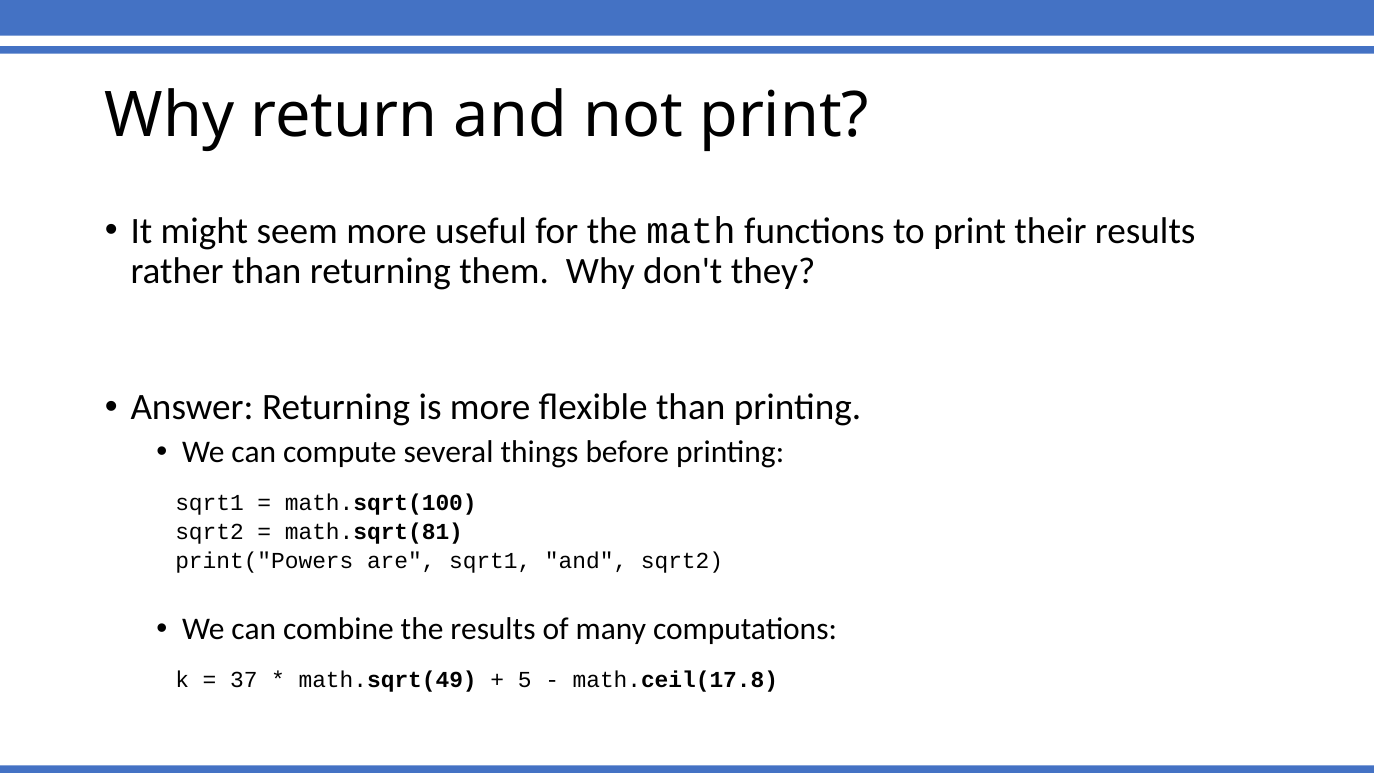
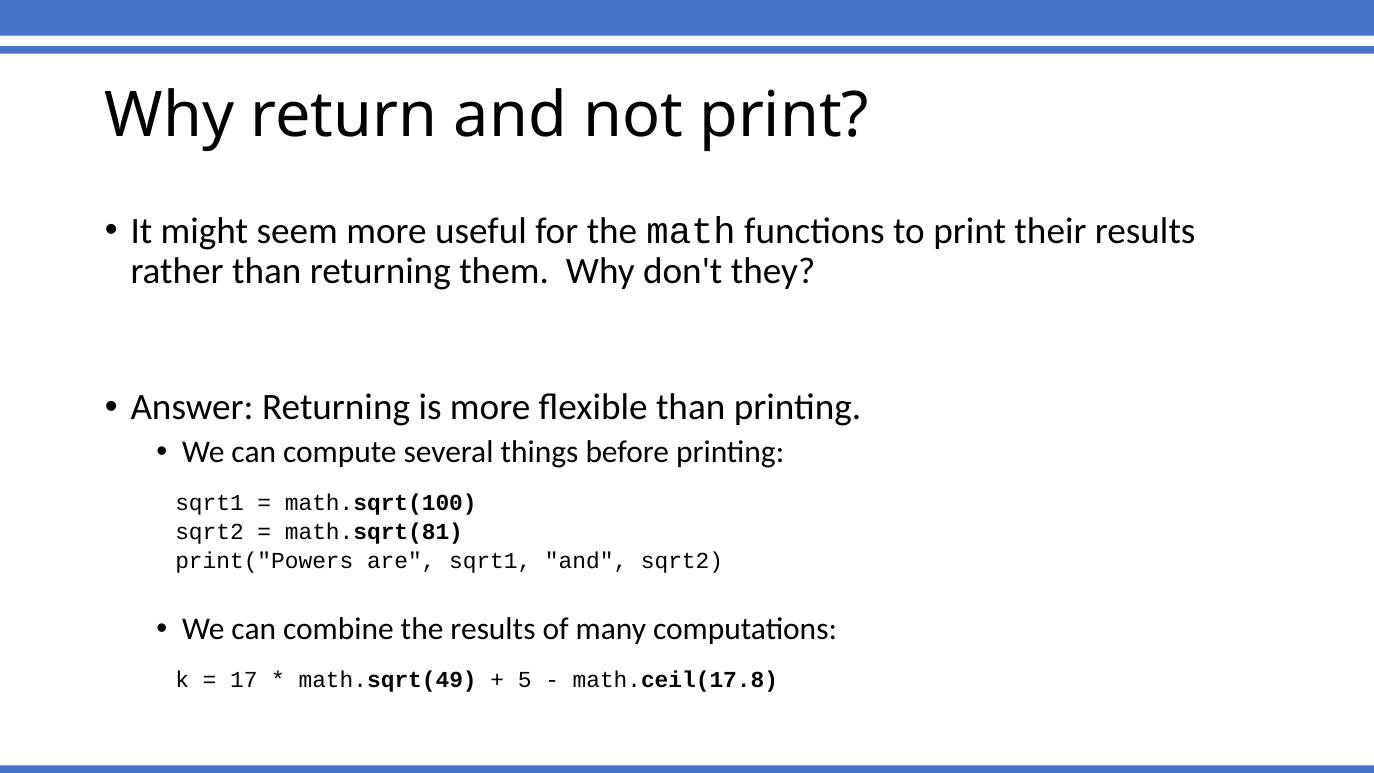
37: 37 -> 17 (244, 680)
